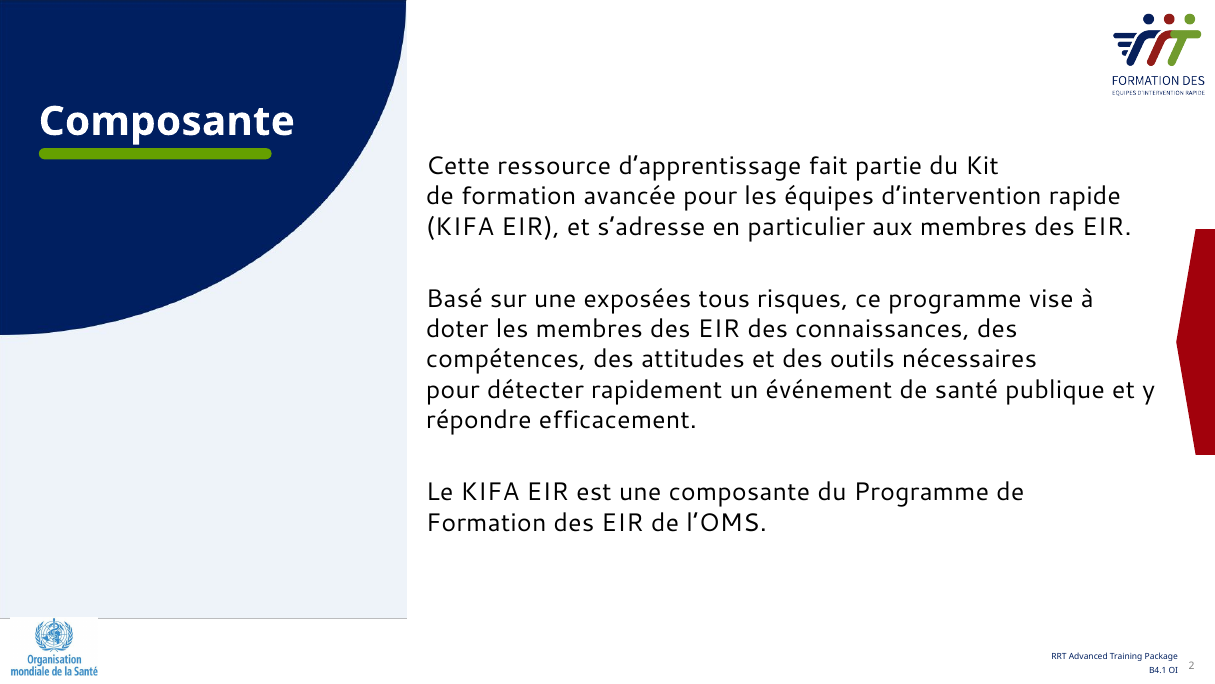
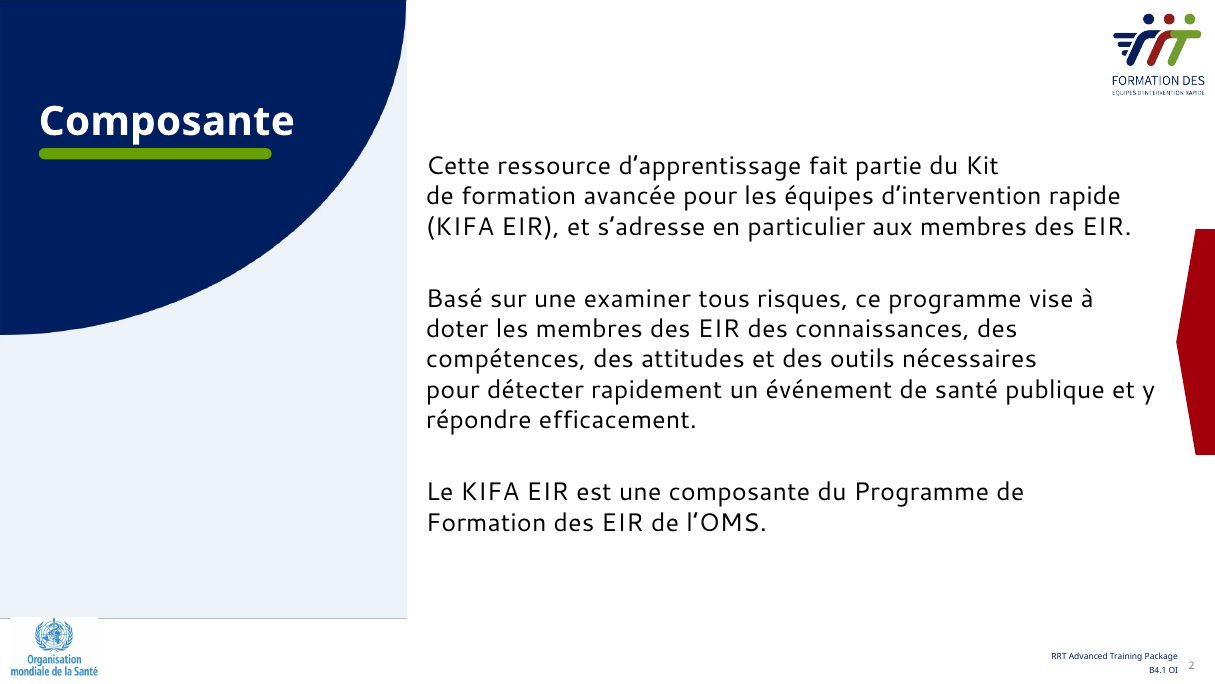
exposées: exposées -> examiner (637, 299)
